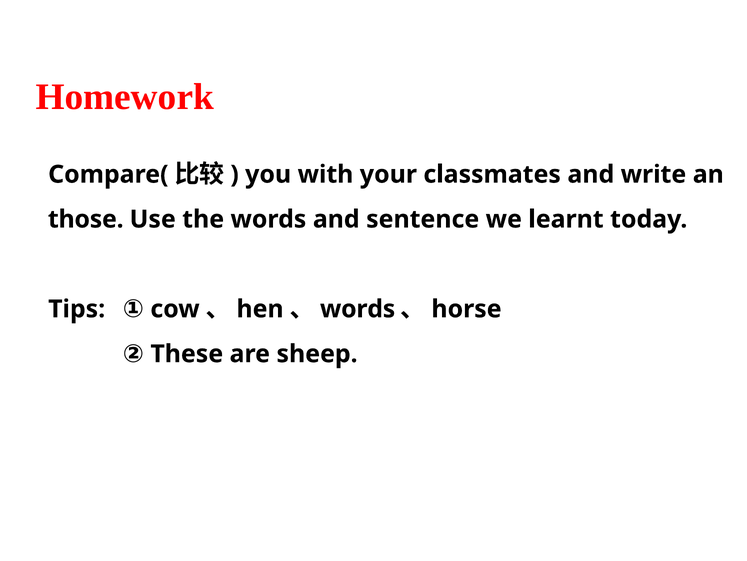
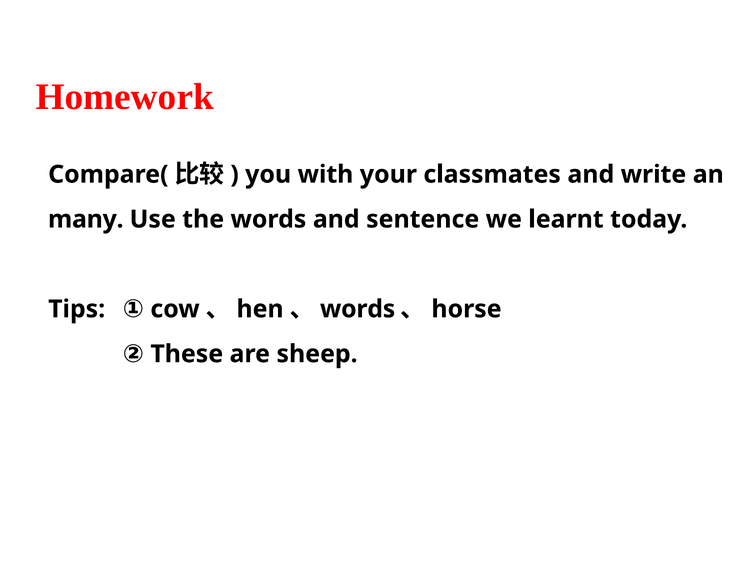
those: those -> many (86, 219)
